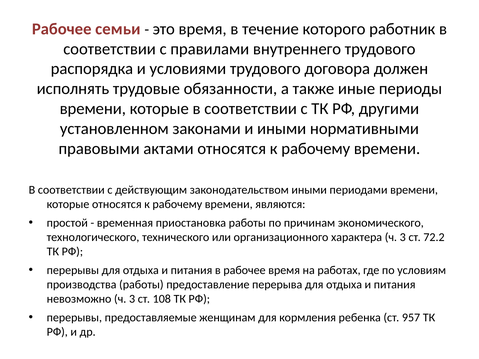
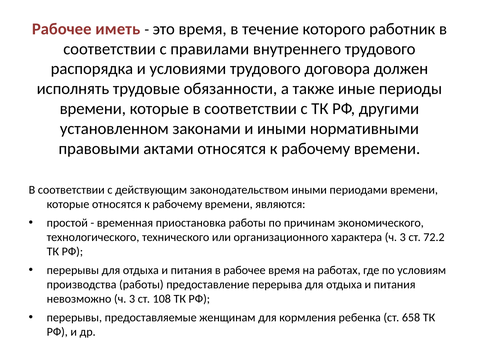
семьи: семьи -> иметь (118, 29)
957: 957 -> 658 (411, 318)
